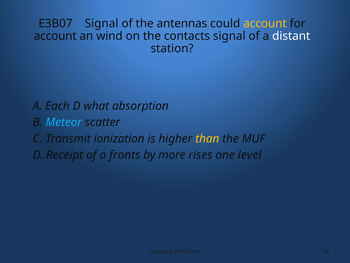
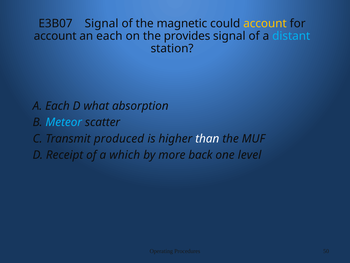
antennas: antennas -> magnetic (182, 23)
an wind: wind -> each (109, 36)
contacts: contacts -> provides (187, 36)
distant colour: white -> light blue (291, 36)
ionization: ionization -> produced (119, 138)
than colour: yellow -> white (207, 138)
fronts: fronts -> which (125, 155)
rises: rises -> back (200, 155)
